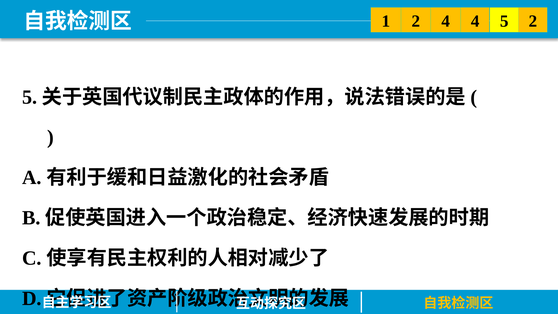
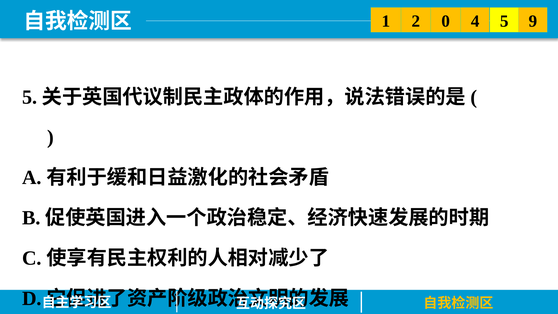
1 2 4: 4 -> 0 (446, 21)
5 2: 2 -> 9 (533, 21)
